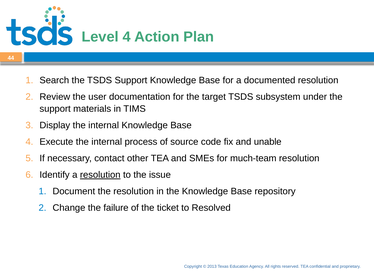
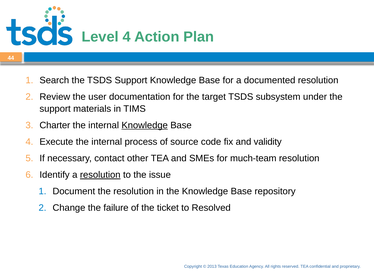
Display: Display -> Charter (55, 125)
Knowledge underline: none -> present (145, 125)
unable: unable -> validity (268, 142)
